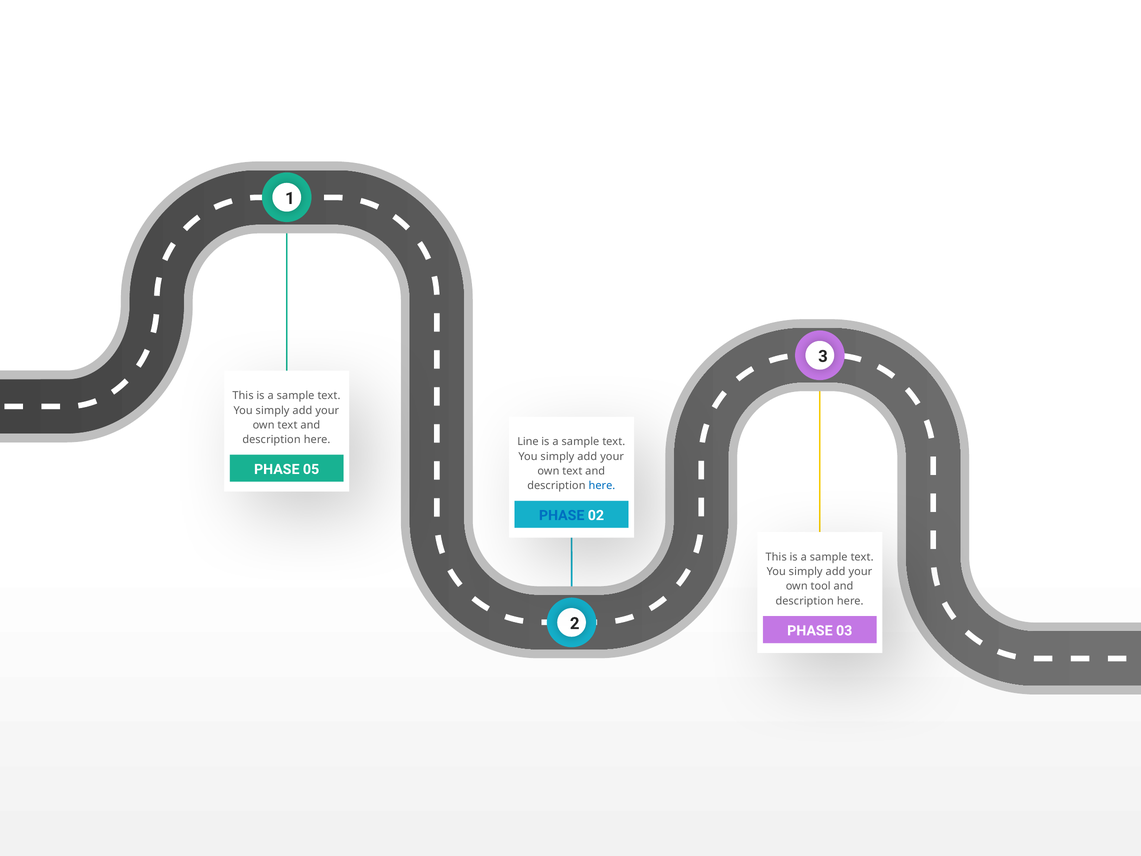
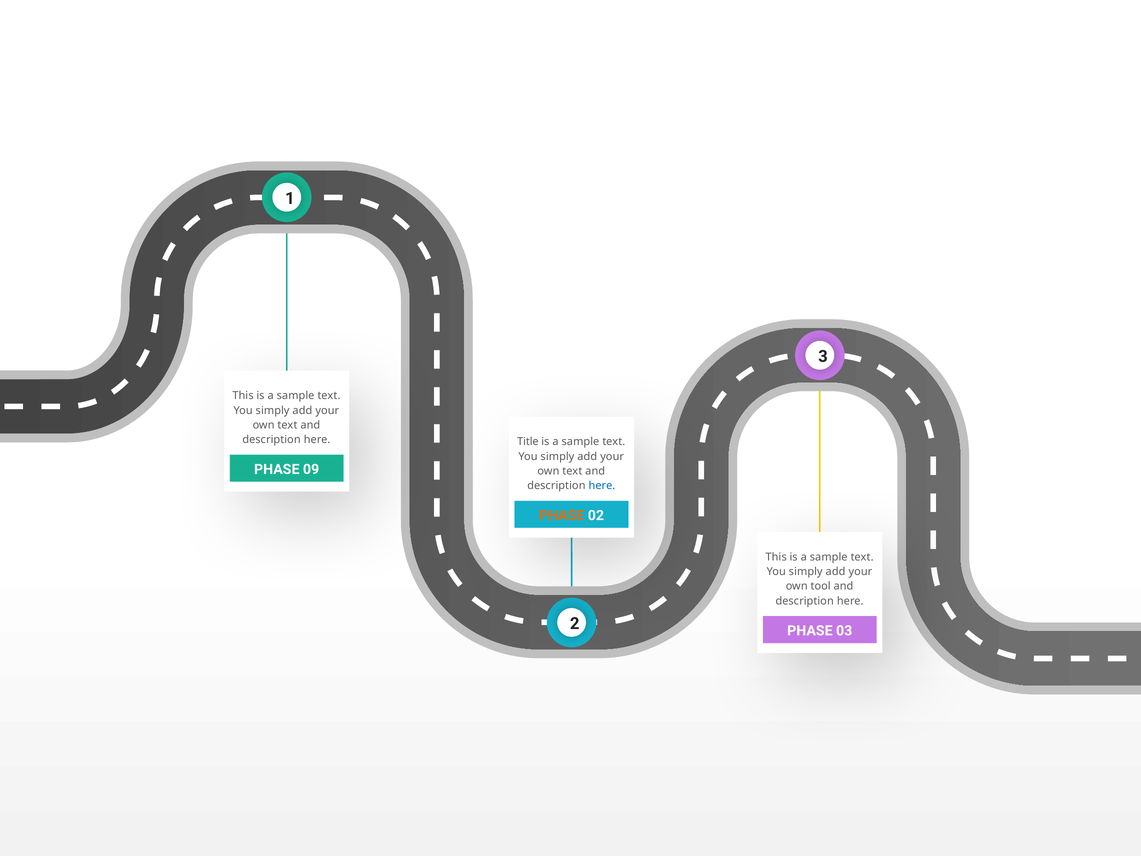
Line: Line -> Title (528, 442)
05: 05 -> 09 (311, 469)
PHASE colour: blue -> orange (562, 515)
